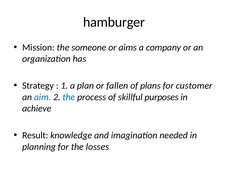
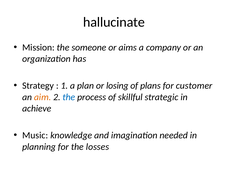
hamburger: hamburger -> hallucinate (114, 22)
fallen: fallen -> losing (117, 86)
aim colour: blue -> orange (43, 97)
purposes: purposes -> strategic (162, 97)
Result: Result -> Music (35, 135)
